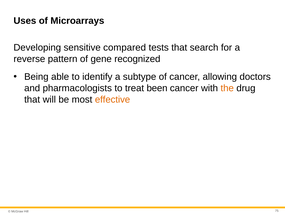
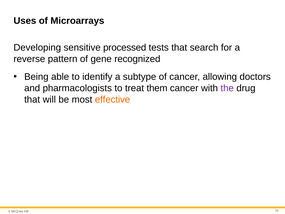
compared: compared -> processed (125, 48)
been: been -> them (157, 88)
the colour: orange -> purple (227, 88)
